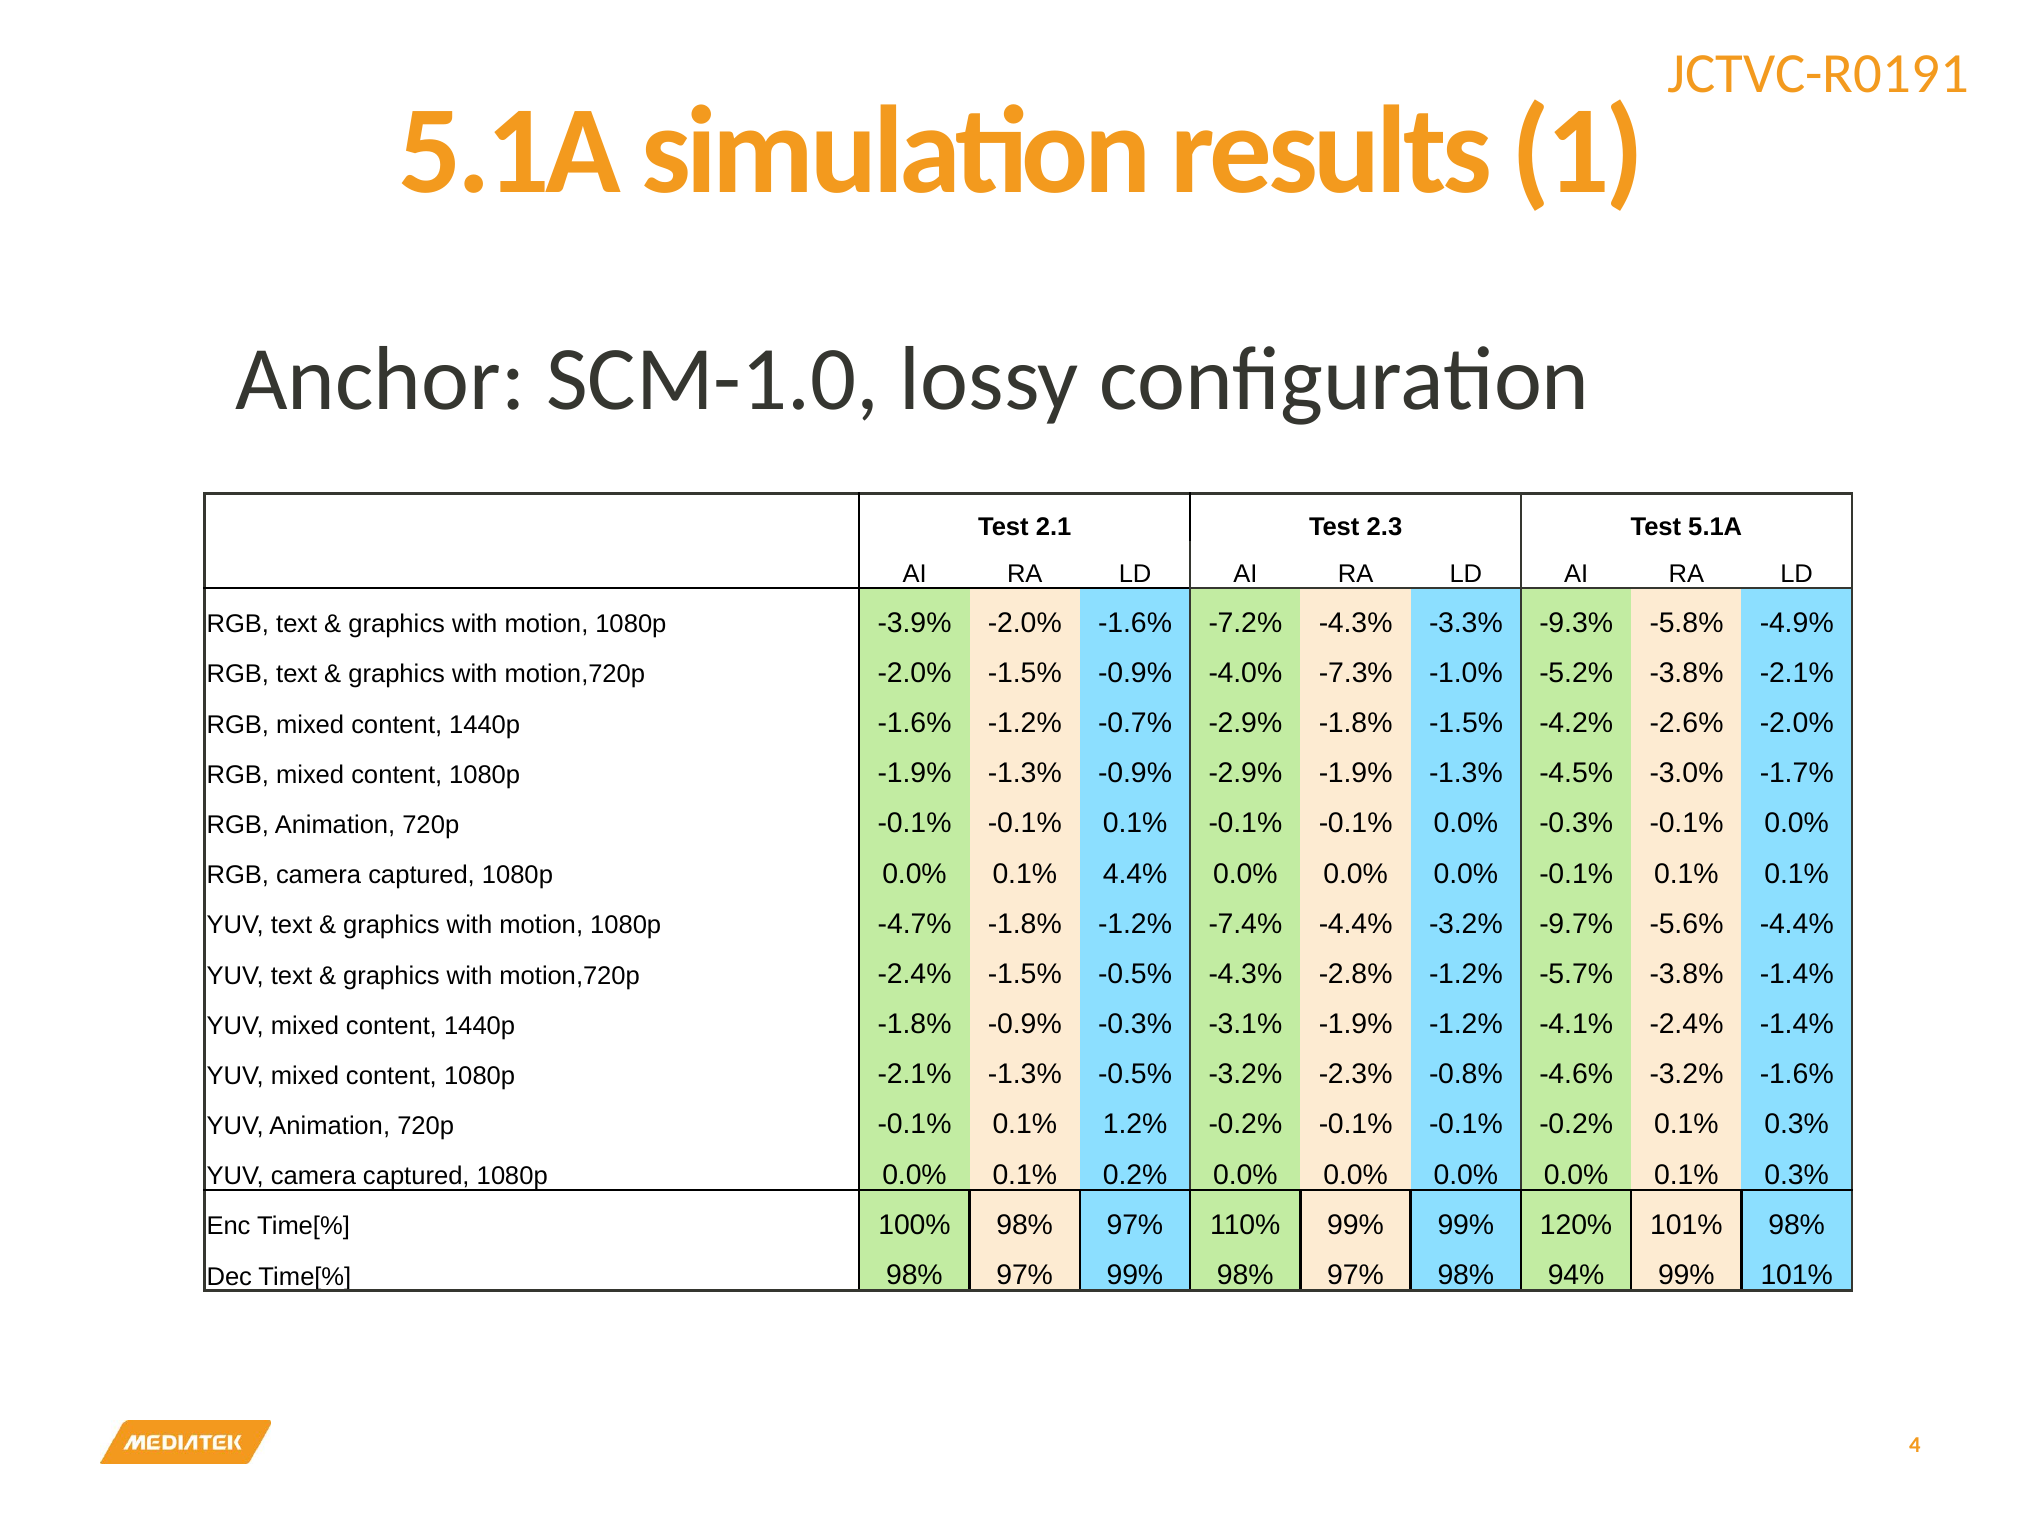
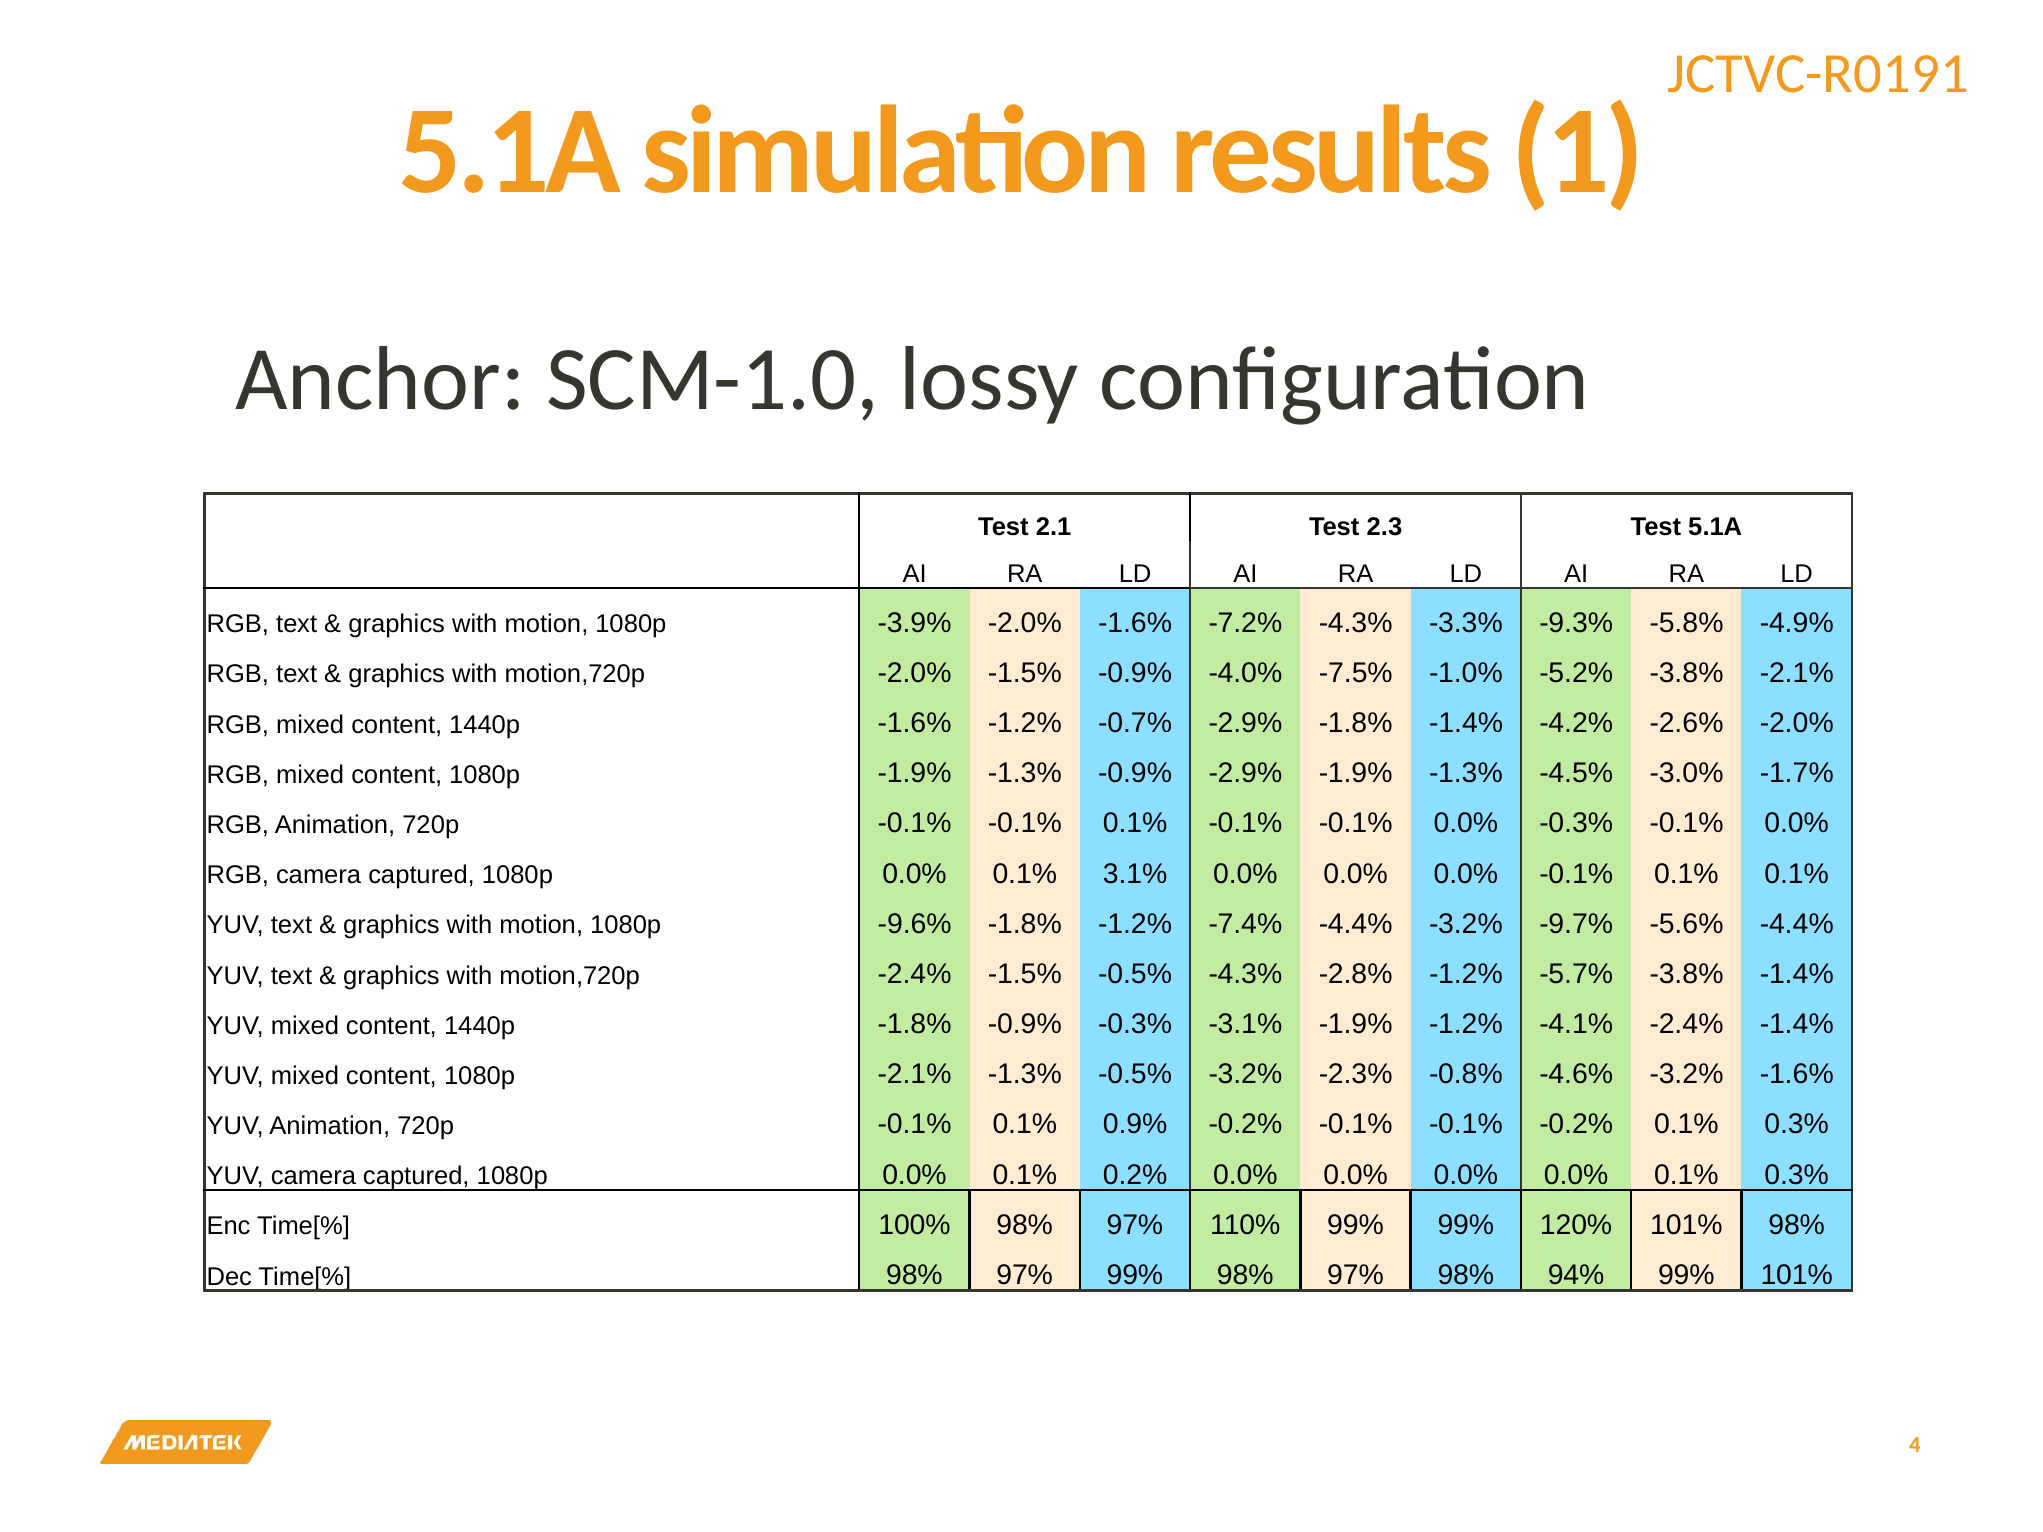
-7.3%: -7.3% -> -7.5% (1356, 673)
-1.8% -1.5%: -1.5% -> -1.4% (1466, 723)
4.4%: 4.4% -> 3.1% (1135, 874)
-4.7%: -4.7% -> -9.6% (915, 924)
1.2%: 1.2% -> 0.9% (1135, 1125)
